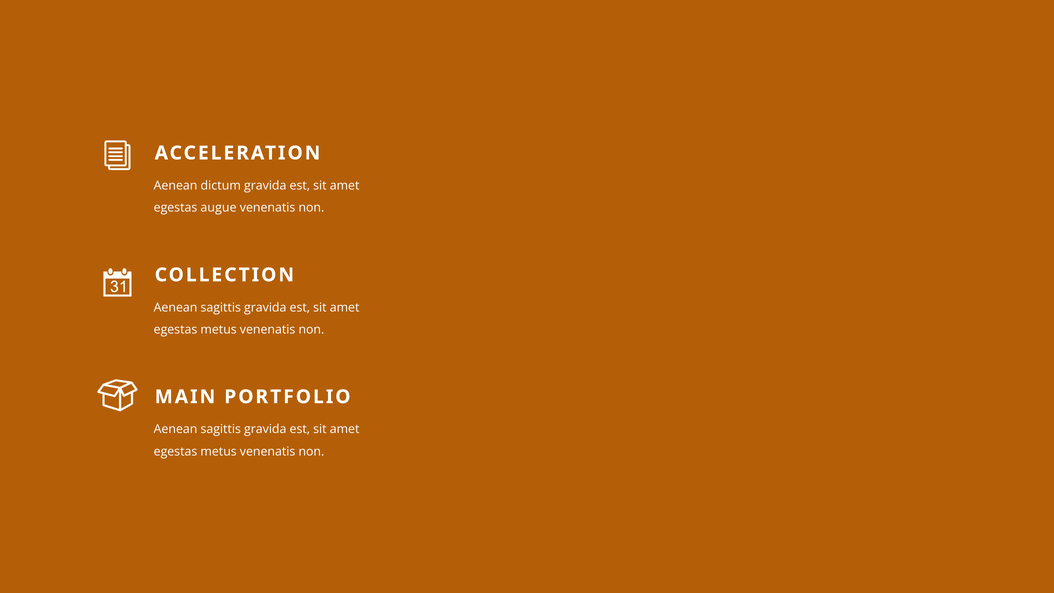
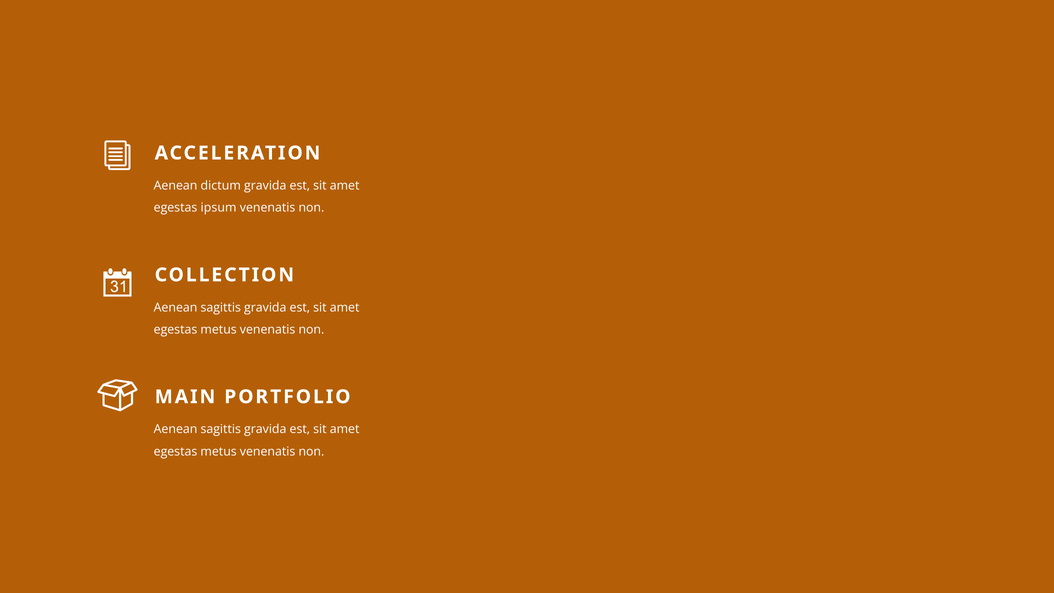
augue: augue -> ipsum (219, 208)
